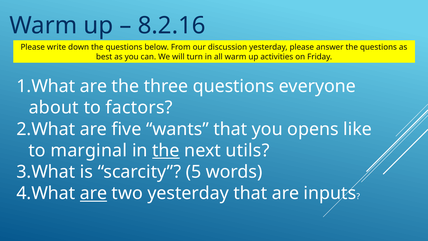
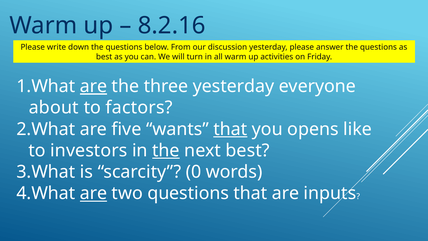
are underline: none -> present (94, 86)
three questions: questions -> yesterday (234, 86)
that underline: none -> present (230, 129)
marginal: marginal -> investors (89, 150)
next utils: utils -> best (248, 150)
5: 5 -> 0 (193, 172)
two yesterday: yesterday -> questions (188, 193)
